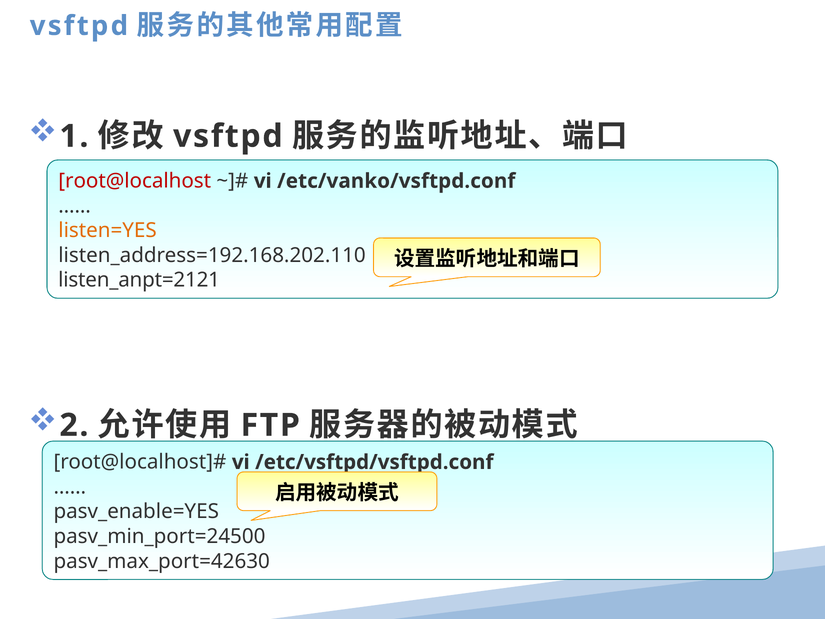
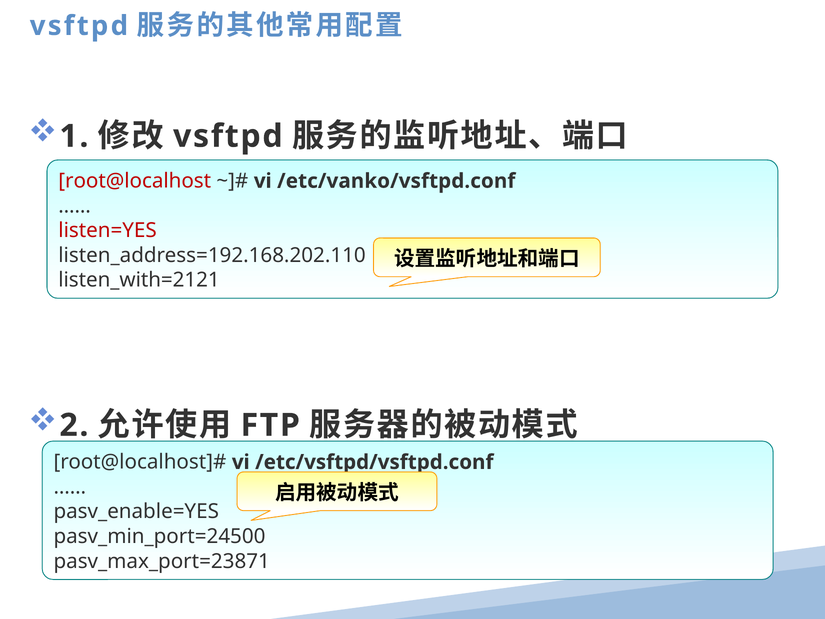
listen=YES colour: orange -> red (108, 230)
listen_anpt=2121: listen_anpt=2121 -> listen_with=2121 (139, 280)
pasv_max_port=42630: pasv_max_port=42630 -> pasv_max_port=23871 (162, 561)
